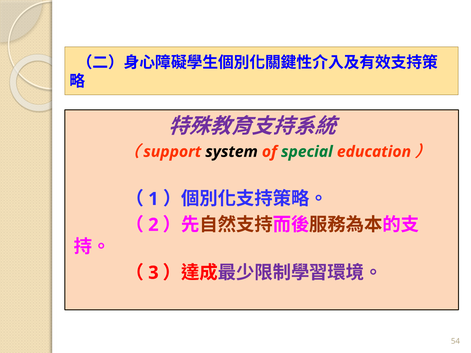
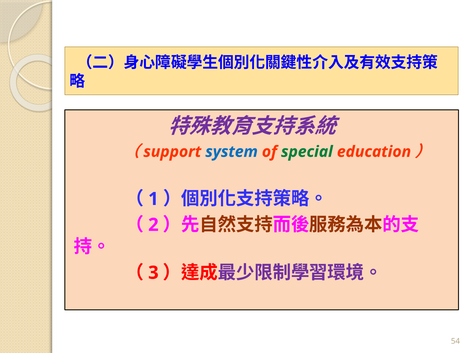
system colour: black -> blue (232, 152)
